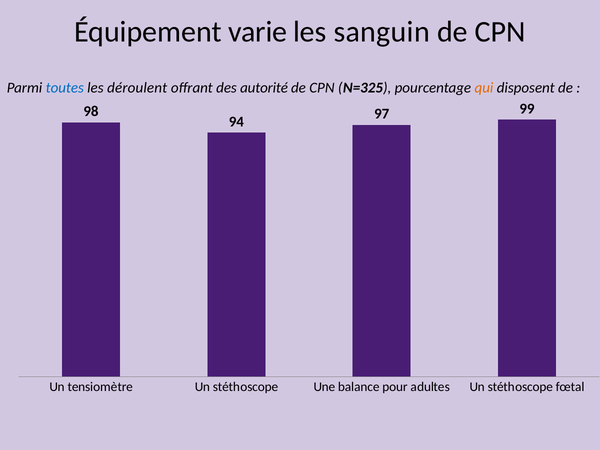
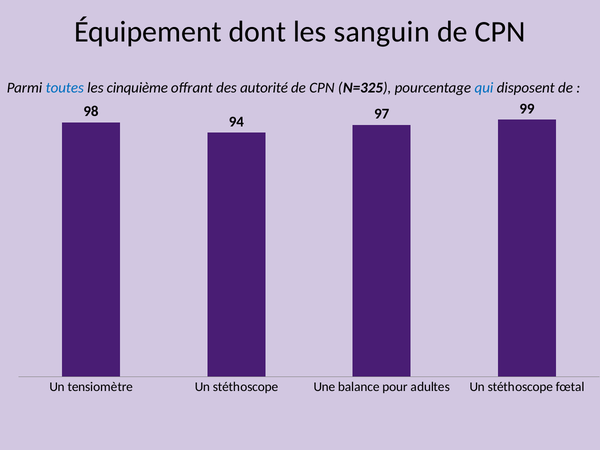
varie: varie -> dont (257, 32)
déroulent: déroulent -> cinquième (137, 88)
qui colour: orange -> blue (484, 88)
